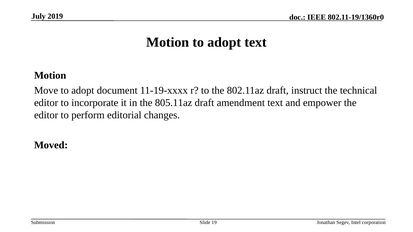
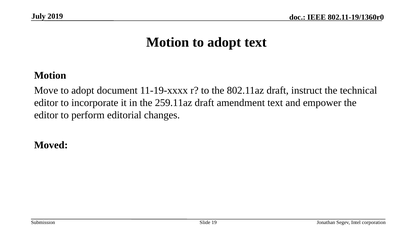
805.11az: 805.11az -> 259.11az (174, 103)
